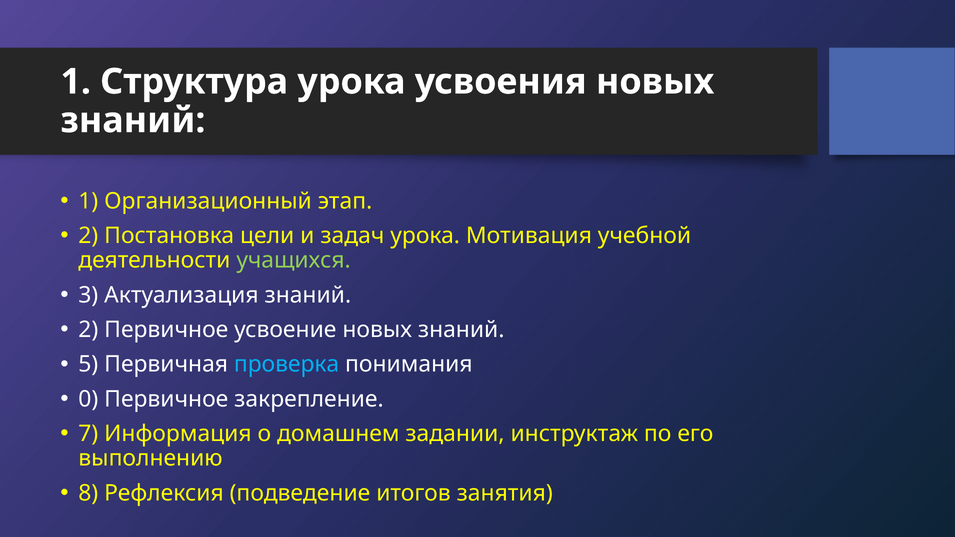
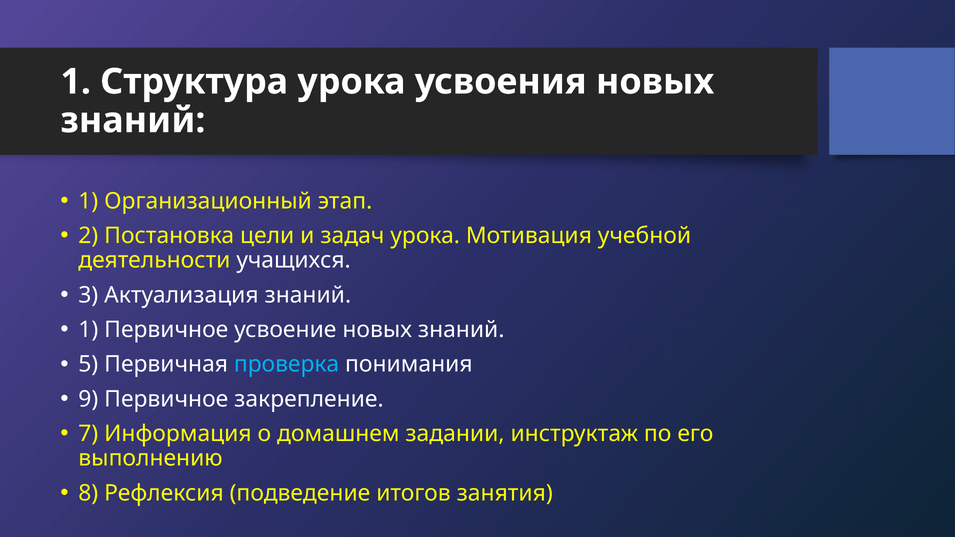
учащихся colour: light green -> white (294, 261)
2: 2 -> 1 (88, 330)
0: 0 -> 9 (88, 399)
